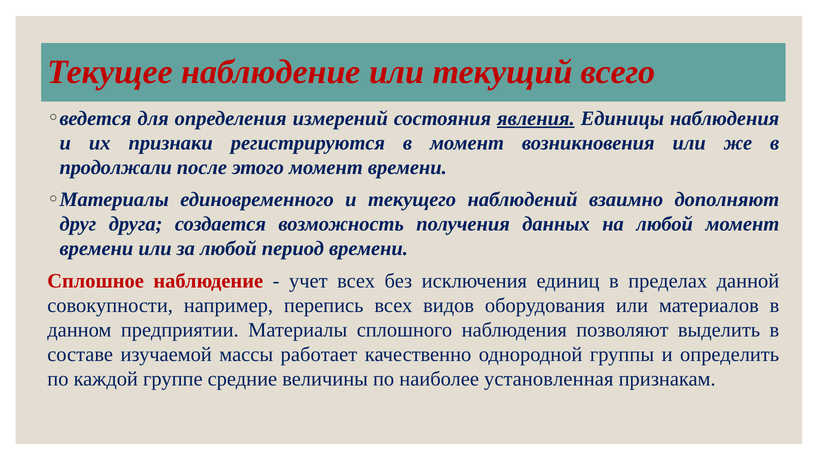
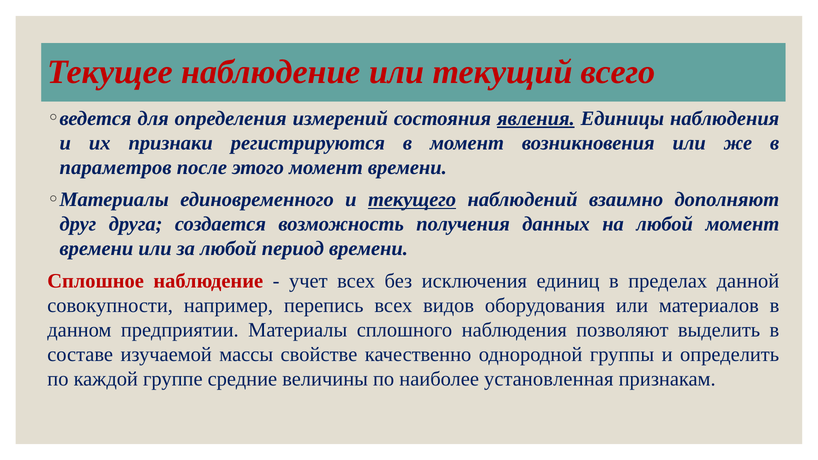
продолжали: продолжали -> параметров (116, 167)
текущего underline: none -> present (412, 200)
работает: работает -> свойстве (319, 355)
